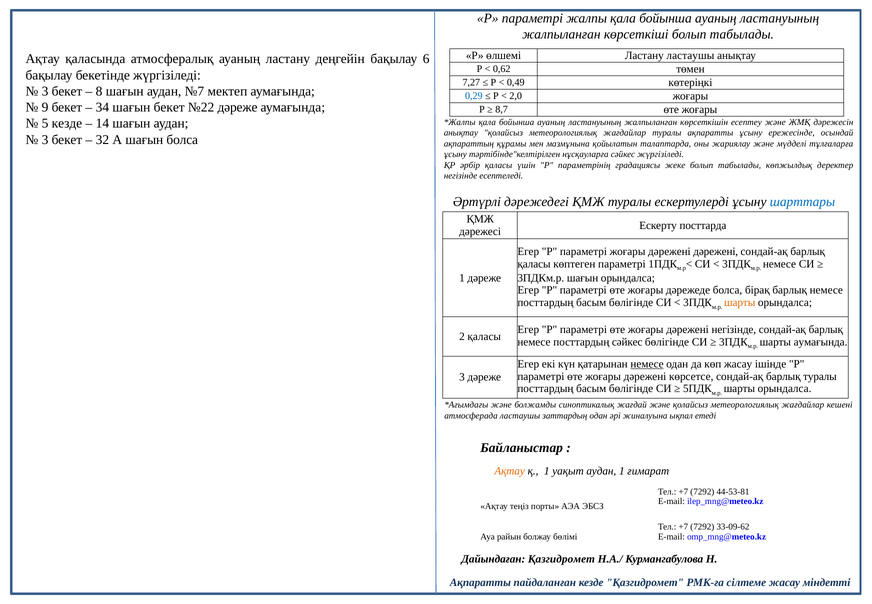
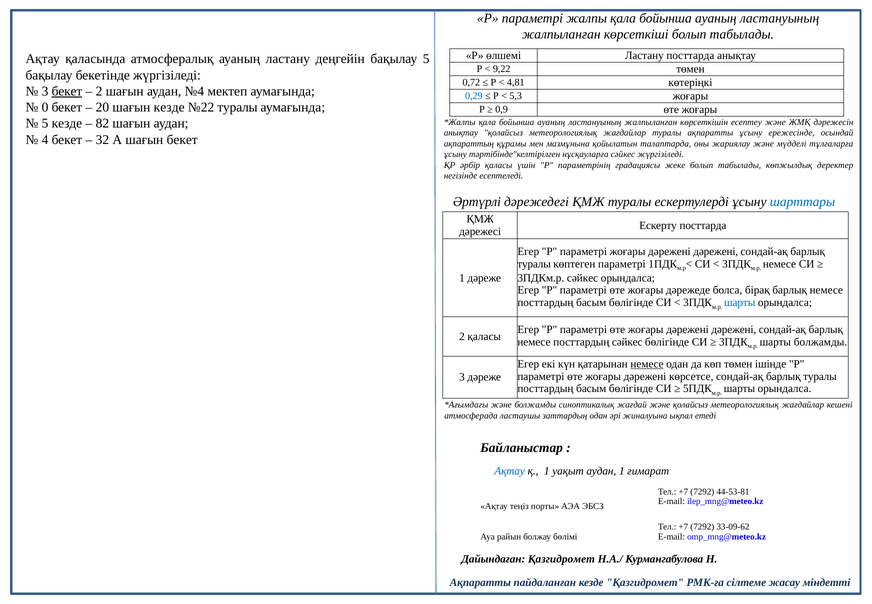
Ластану ластаушы: ластаушы -> посттарда (690, 55)
бақылау 6: 6 -> 5 (426, 59)
0,62: 0,62 -> 9,22 (502, 69)
7,27: 7,27 -> 0,72 (471, 82)
0,49: 0,49 -> 4,81 (516, 82)
бекет underline: none -> present (67, 91)
8: 8 -> 2 (99, 91)
№7: №7 -> №4 (194, 91)
2,0: 2,0 -> 5,3 (516, 96)
9: 9 -> 0 (45, 107)
34: 34 -> 20 (102, 107)
шағын бекет: бекет -> кезде (169, 107)
№22 дәреже: дәреже -> туралы (238, 107)
8,7: 8,7 -> 0,9 (502, 109)
14: 14 -> 82 (102, 123)
3: 3 -> 4 (45, 140)
шағын болса: болса -> бекет (182, 140)
қаласы: қаласы -> туралы (534, 264)
3ПДКм.р шағын: шағын -> сәйкес (583, 278)
шарты colour: orange -> blue (740, 302)
өте жоғары дәрежені негізінде: негізінде -> дәрежені (734, 329)
шарты аумағында: аумағында -> болжамды (820, 342)
көп жасау: жасау -> төмен (738, 364)
Ақтау colour: orange -> blue (510, 471)
